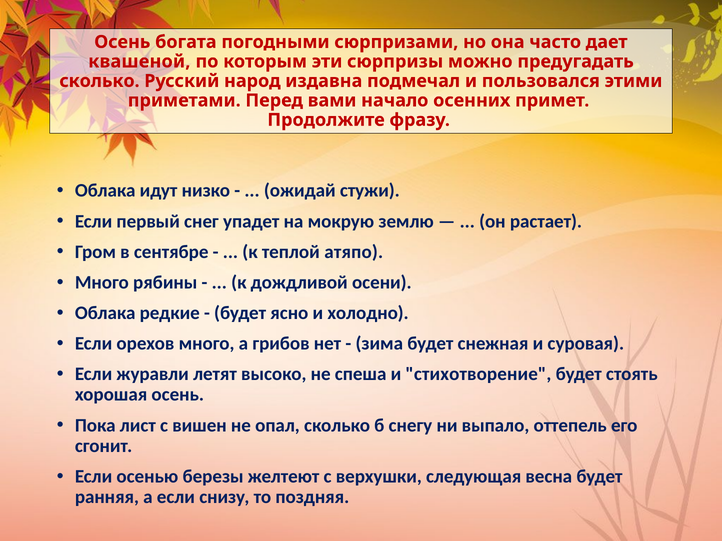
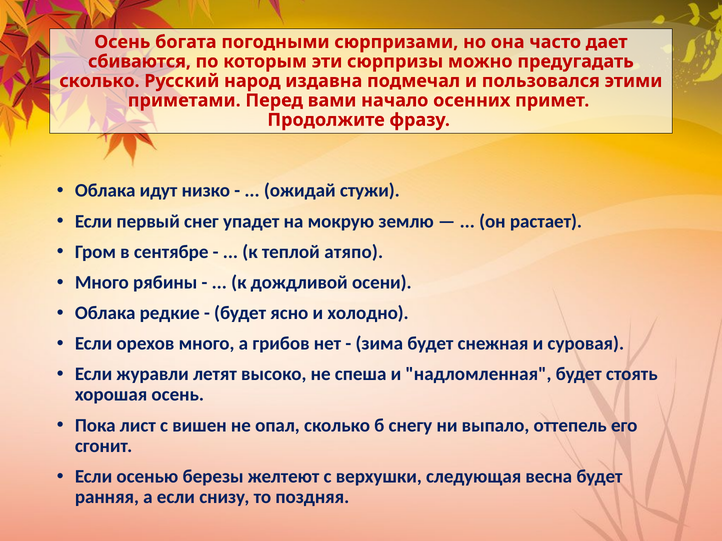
квашеной: квашеной -> сбиваются (139, 62)
стихотворение: стихотворение -> надломленная (478, 374)
